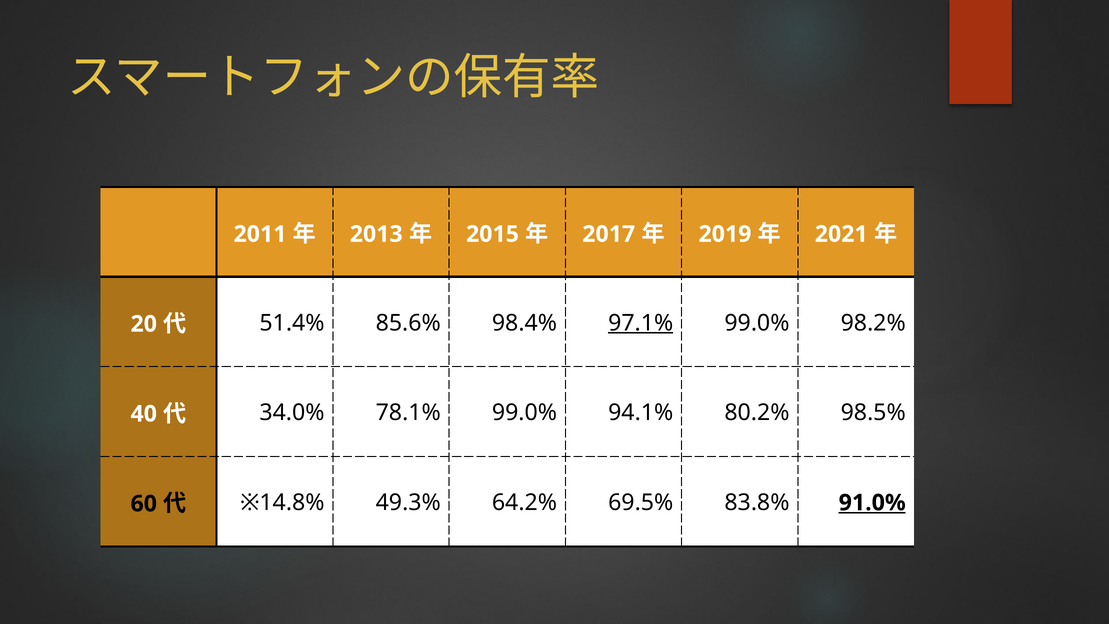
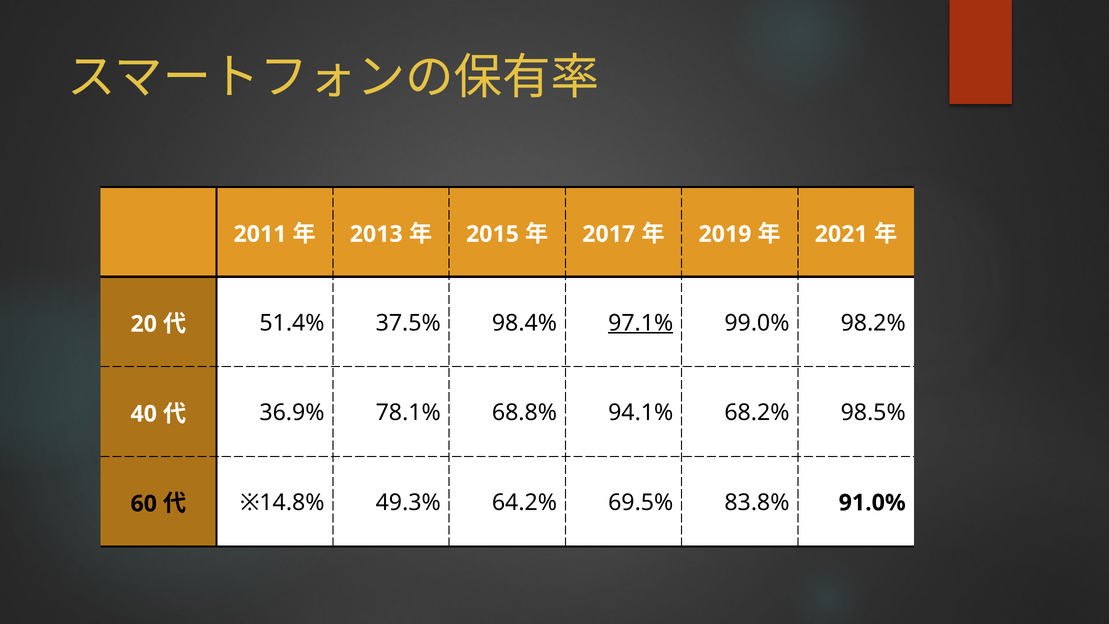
85.6%: 85.6% -> 37.5% (408, 323)
34.0%: 34.0% -> 36.9% (292, 413)
78.1% 99.0%: 99.0% -> 68.8% (524, 413)
80.2%: 80.2% -> 68.2% (757, 413)
91.0% underline: present -> none (872, 503)
